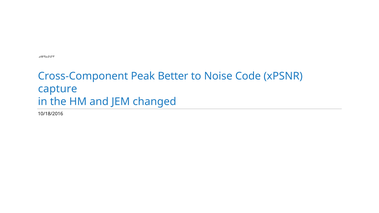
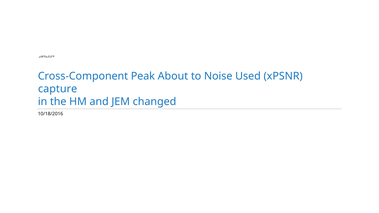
Better: Better -> About (173, 76)
Code: Code -> Used (248, 76)
